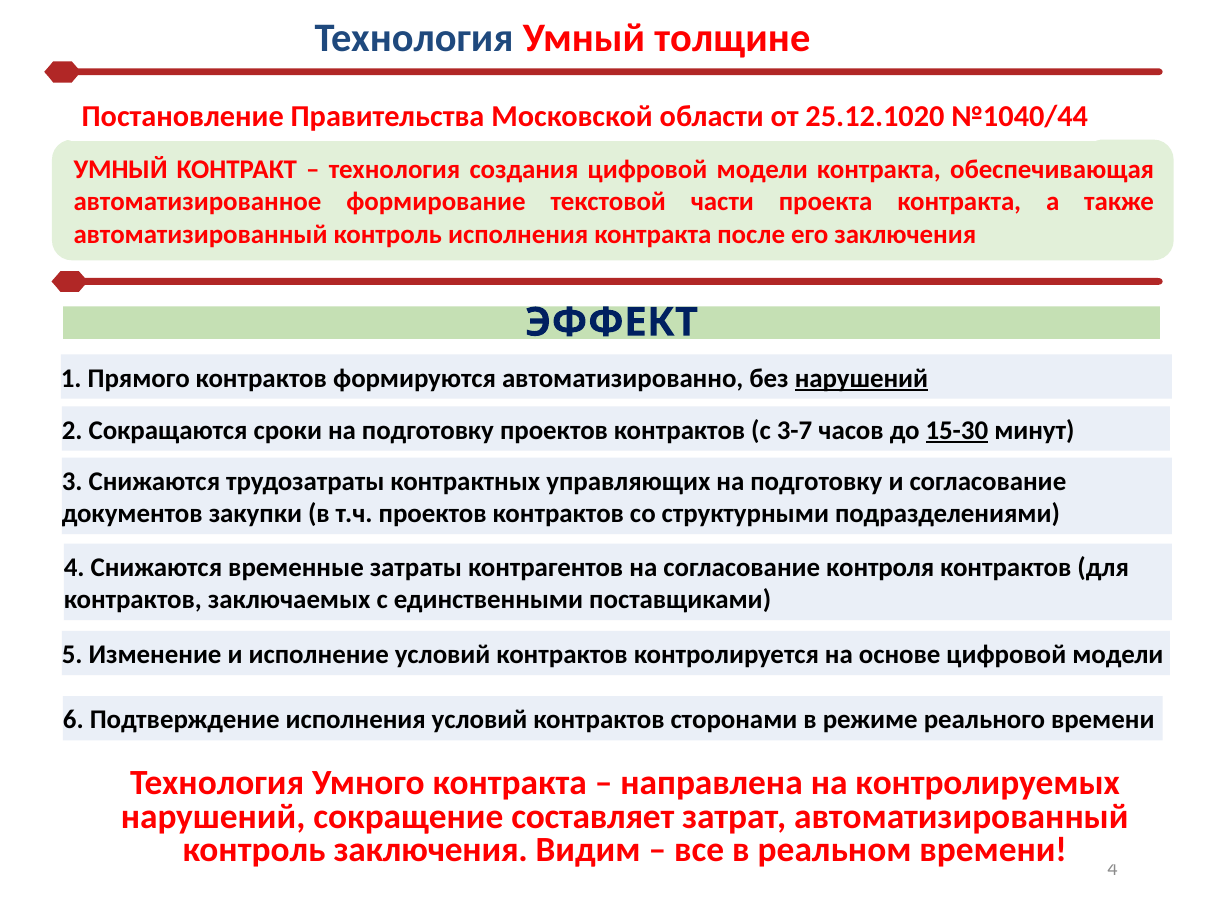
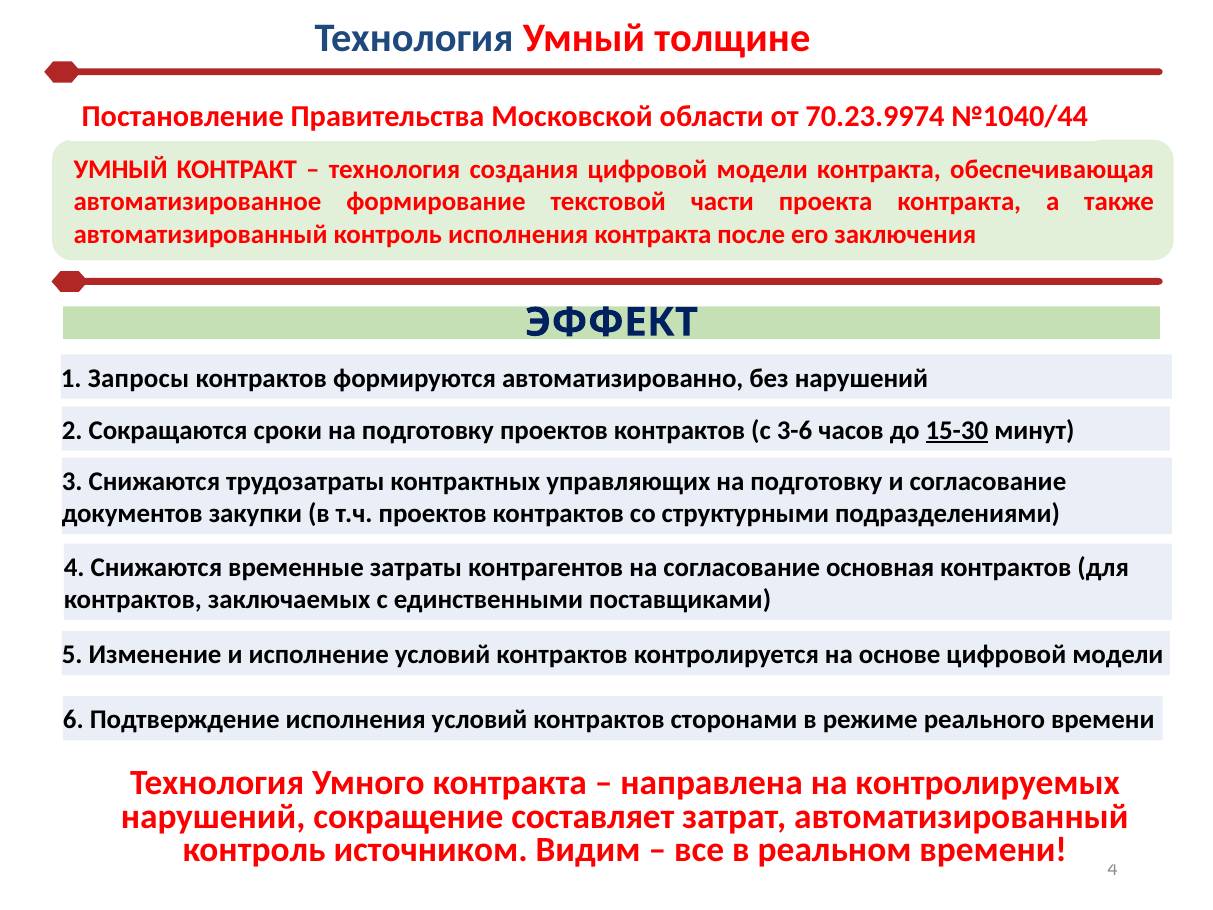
25.12.1020: 25.12.1020 -> 70.23.9974 (875, 116)
Прямого: Прямого -> Запросы (139, 378)
нарушений underline: present -> none (861, 378)
3-7: 3-7 -> 3-6 (795, 430)
контроля: контроля -> основная (880, 567)
контроль заключения: заключения -> источником (431, 850)
